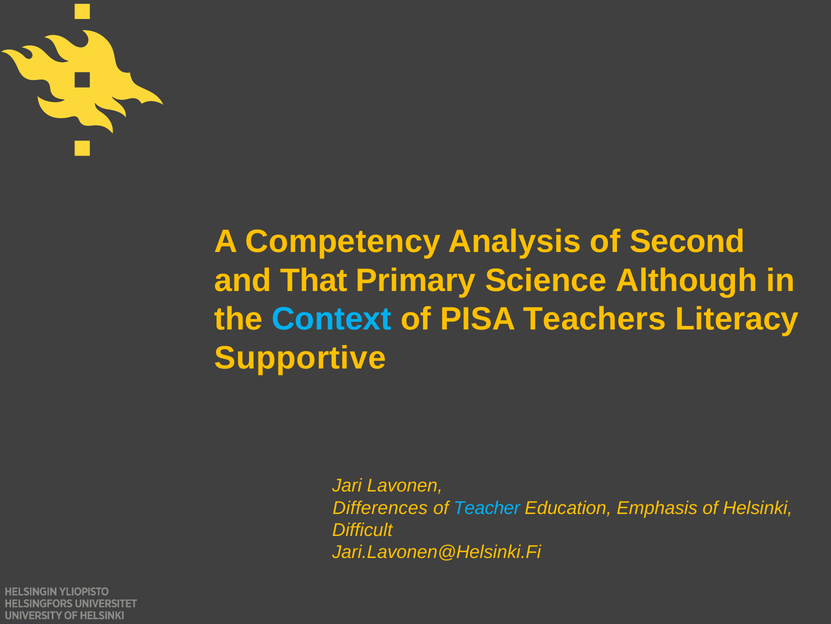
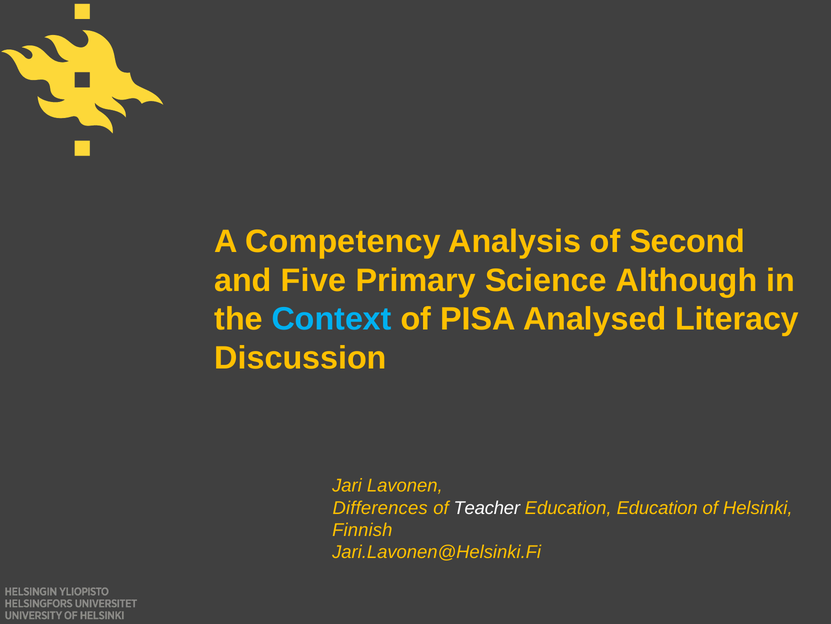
That: That -> Five (314, 280)
Teachers: Teachers -> Analysed (595, 319)
Supportive: Supportive -> Discussion (300, 358)
Teacher colour: light blue -> white (487, 507)
Education Emphasis: Emphasis -> Education (657, 507)
Difficult: Difficult -> Finnish (362, 530)
